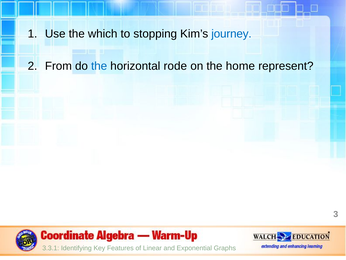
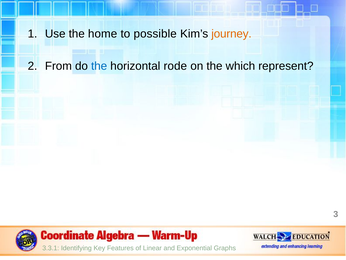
which: which -> home (103, 34)
stopping: stopping -> possible (155, 34)
journey colour: blue -> orange (231, 34)
home: home -> which (240, 66)
